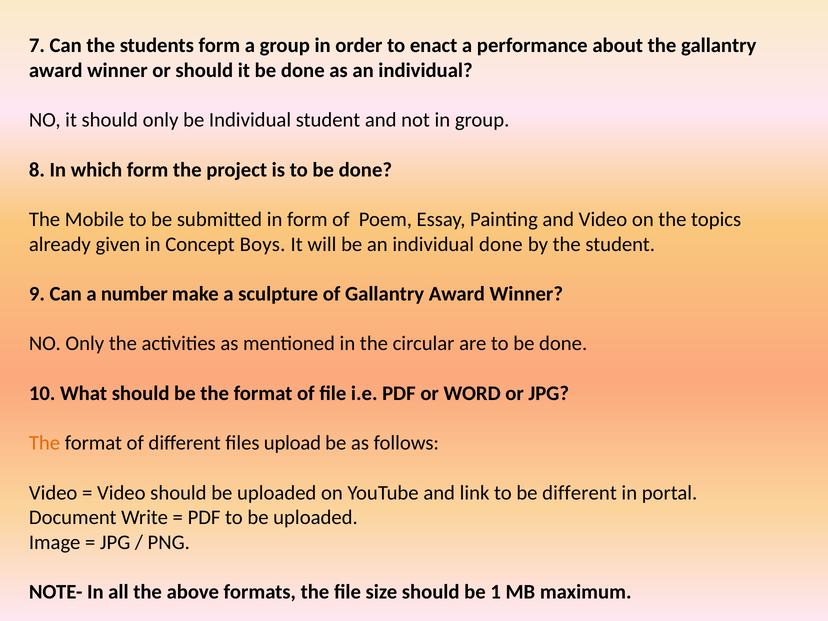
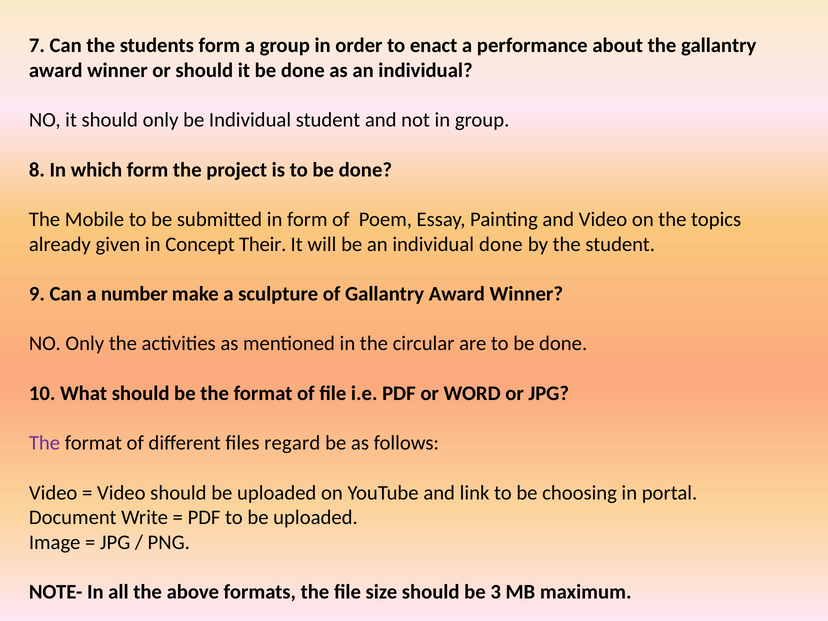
Boys: Boys -> Their (263, 244)
The colour: orange -> purple (45, 443)
upload: upload -> regard (292, 443)
be different: different -> choosing (580, 493)
1: 1 -> 3 (496, 592)
